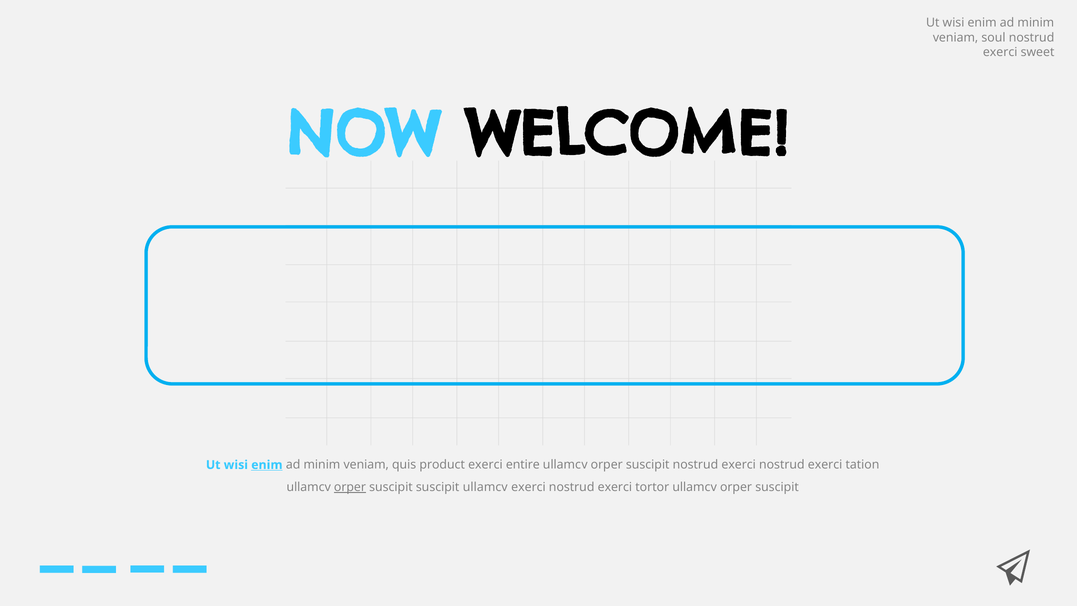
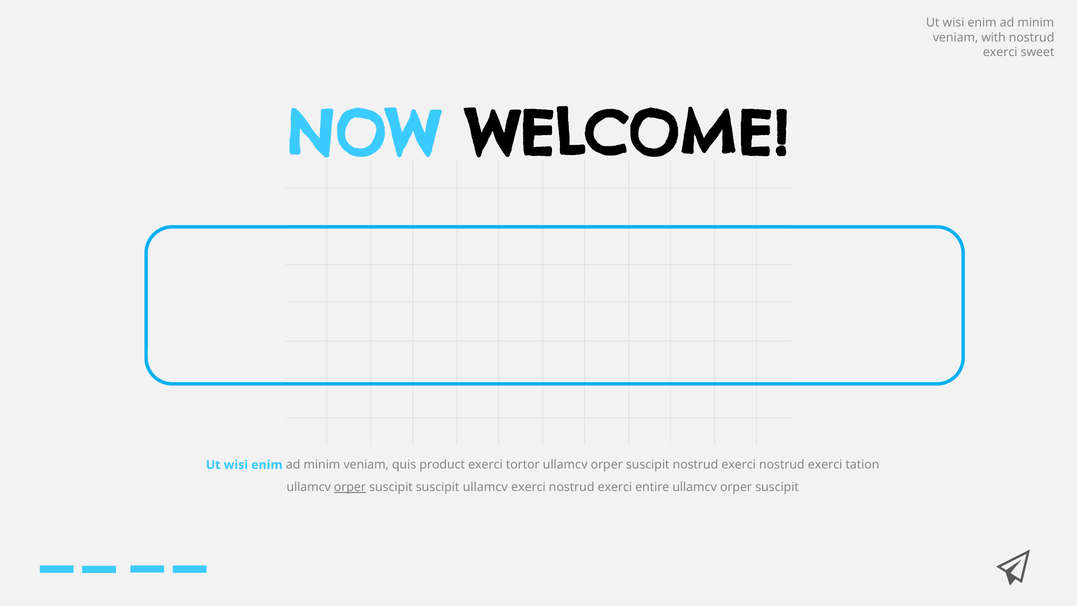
soul: soul -> with (994, 38)
enim underline: present -> none (267, 465)
entire: entire -> tortor (523, 465)
tortor: tortor -> entire (652, 487)
